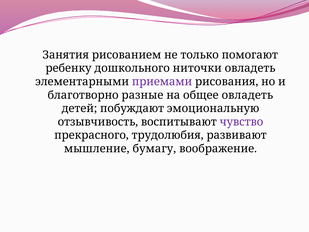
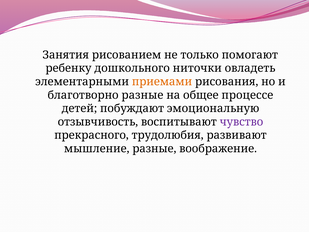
приемами colour: purple -> orange (162, 82)
общее овладеть: овладеть -> процессе (247, 95)
мышление бумагу: бумагу -> разные (154, 149)
